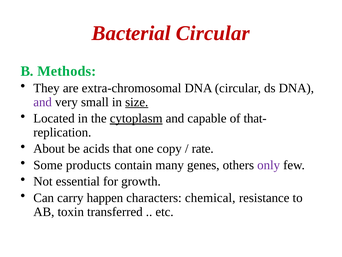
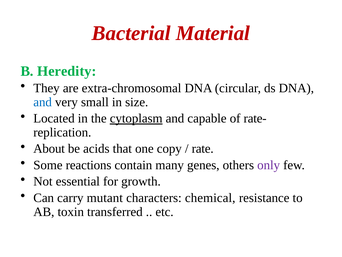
Bacterial Circular: Circular -> Material (213, 33)
Methods: Methods -> Heredity (67, 71)
and colour: purple -> blue (43, 102)
size underline: present -> none (137, 102)
that-: that- -> rate- (255, 118)
products: products -> reactions (89, 165)
happen: happen -> mutant (105, 197)
